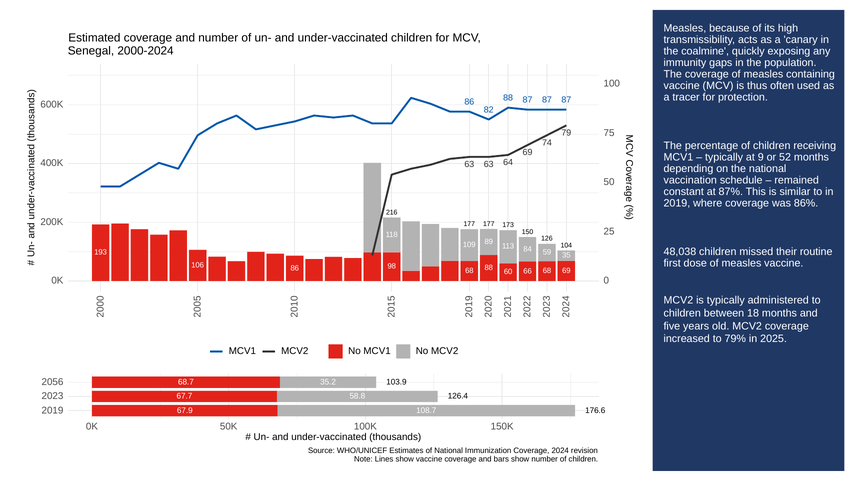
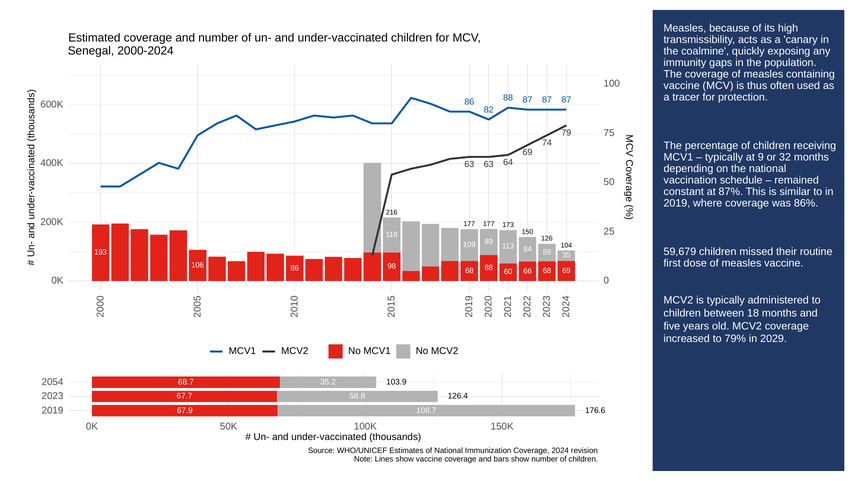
52: 52 -> 32 (785, 157)
48,038: 48,038 -> 59,679 (680, 252)
2025: 2025 -> 2029 (774, 339)
2056: 2056 -> 2054 (52, 382)
